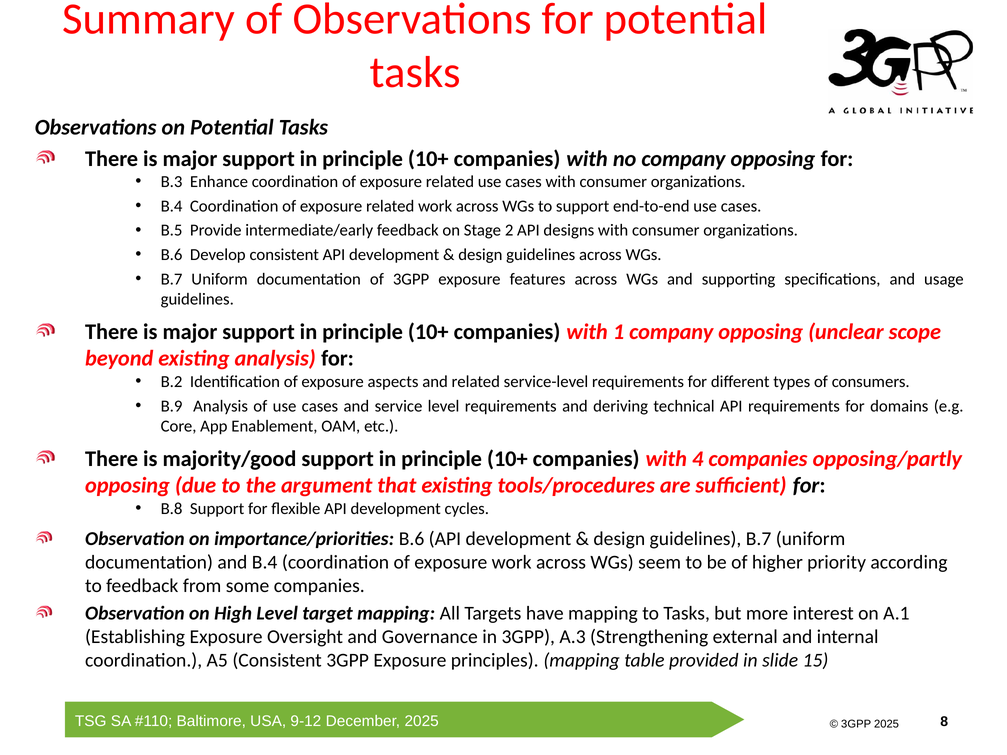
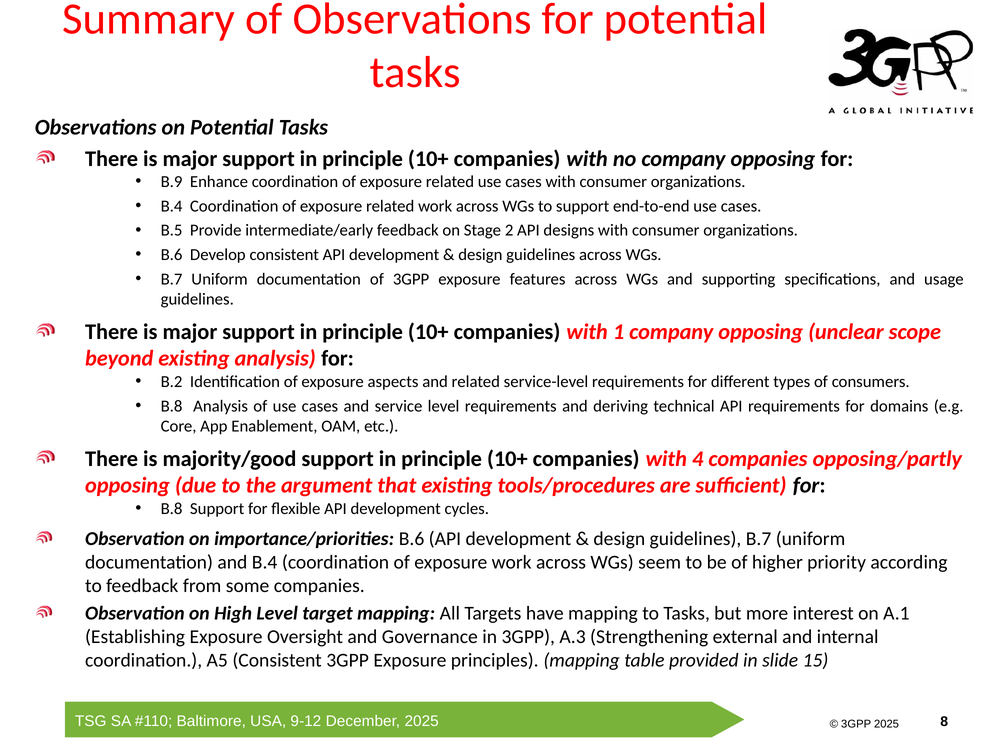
B.3: B.3 -> B.9 (172, 182)
B.9: B.9 -> B.8 (172, 406)
